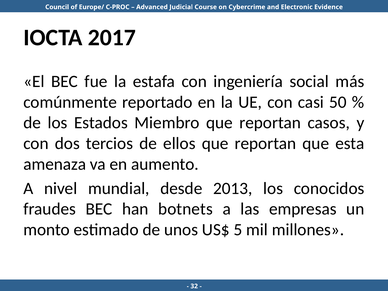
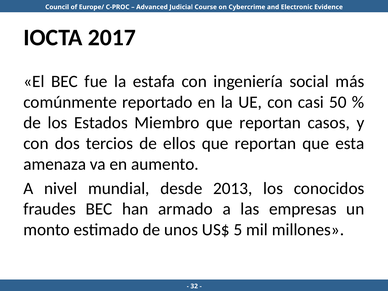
botnets: botnets -> armado (185, 209)
